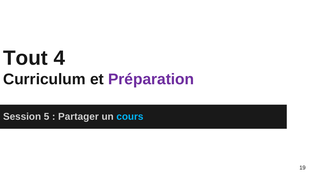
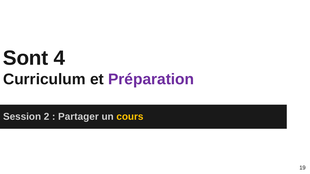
Tout: Tout -> Sont (26, 58)
5: 5 -> 2 (47, 117)
cours colour: light blue -> yellow (130, 117)
